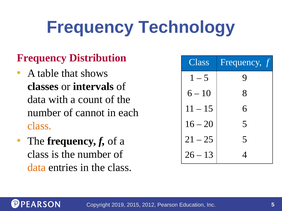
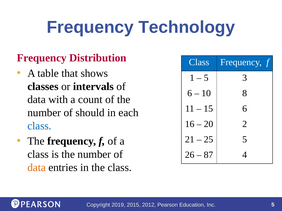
9: 9 -> 3 (245, 78)
cannot: cannot -> should (90, 113)
20 5: 5 -> 2 (245, 124)
class colour: orange -> blue (39, 126)
13: 13 -> 87 (208, 155)
